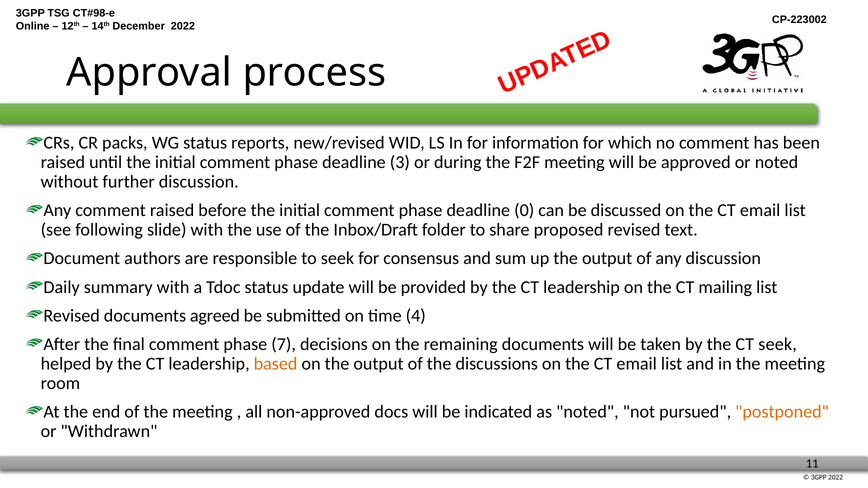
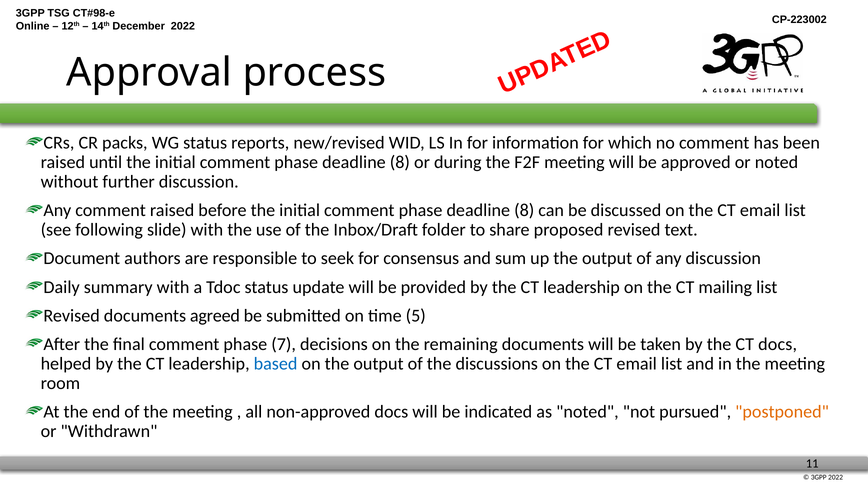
3: 3 -> 8 (400, 162)
0: 0 -> 8 (524, 211)
4: 4 -> 5 (416, 316)
CT seek: seek -> docs (778, 344)
based colour: orange -> blue (276, 364)
